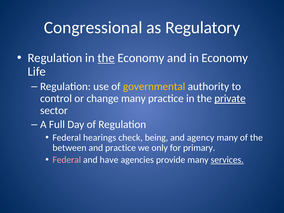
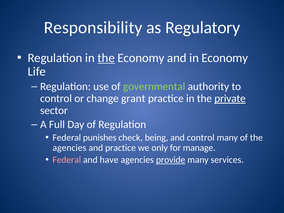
Congressional: Congressional -> Responsibility (93, 27)
governmental colour: yellow -> light green (154, 87)
change many: many -> grant (133, 98)
hearings: hearings -> punishes (100, 137)
and agency: agency -> control (201, 137)
between: between -> agencies (69, 148)
primary: primary -> manage (199, 148)
provide underline: none -> present (171, 160)
services underline: present -> none (227, 160)
